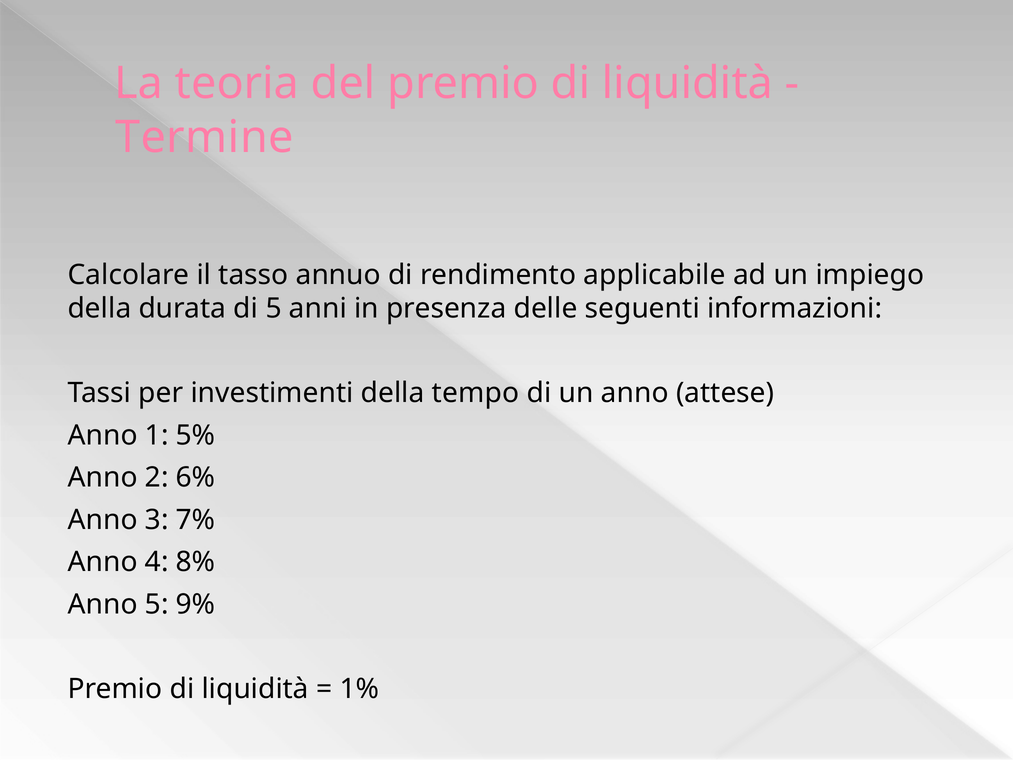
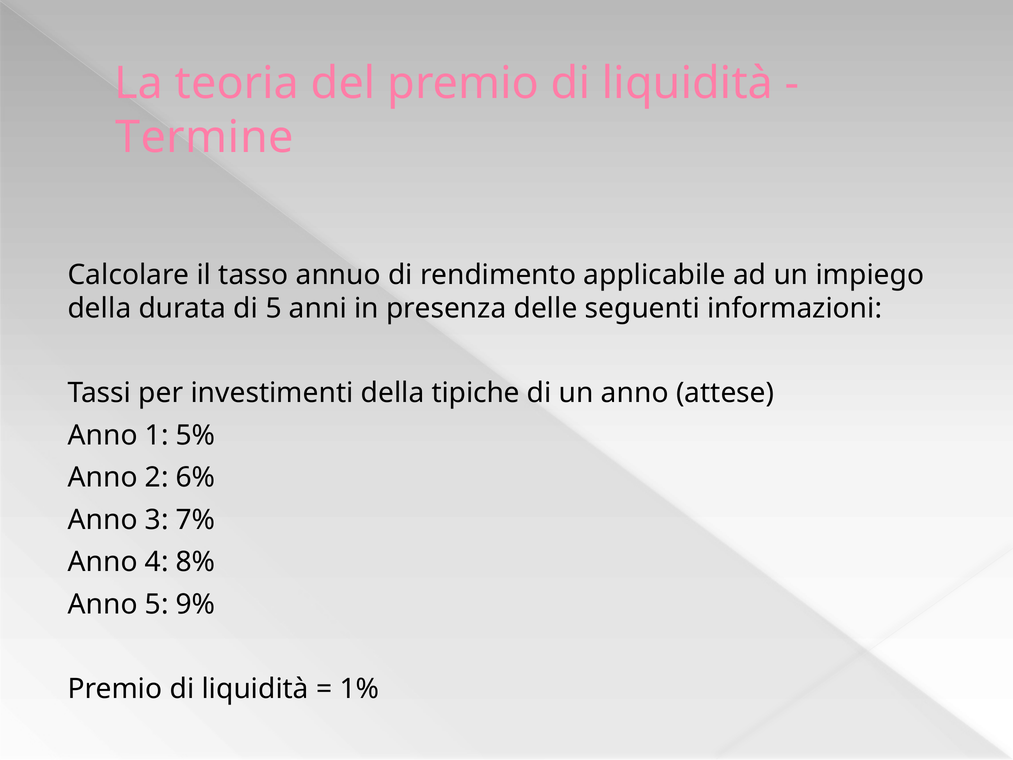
tempo: tempo -> tipiche (476, 393)
